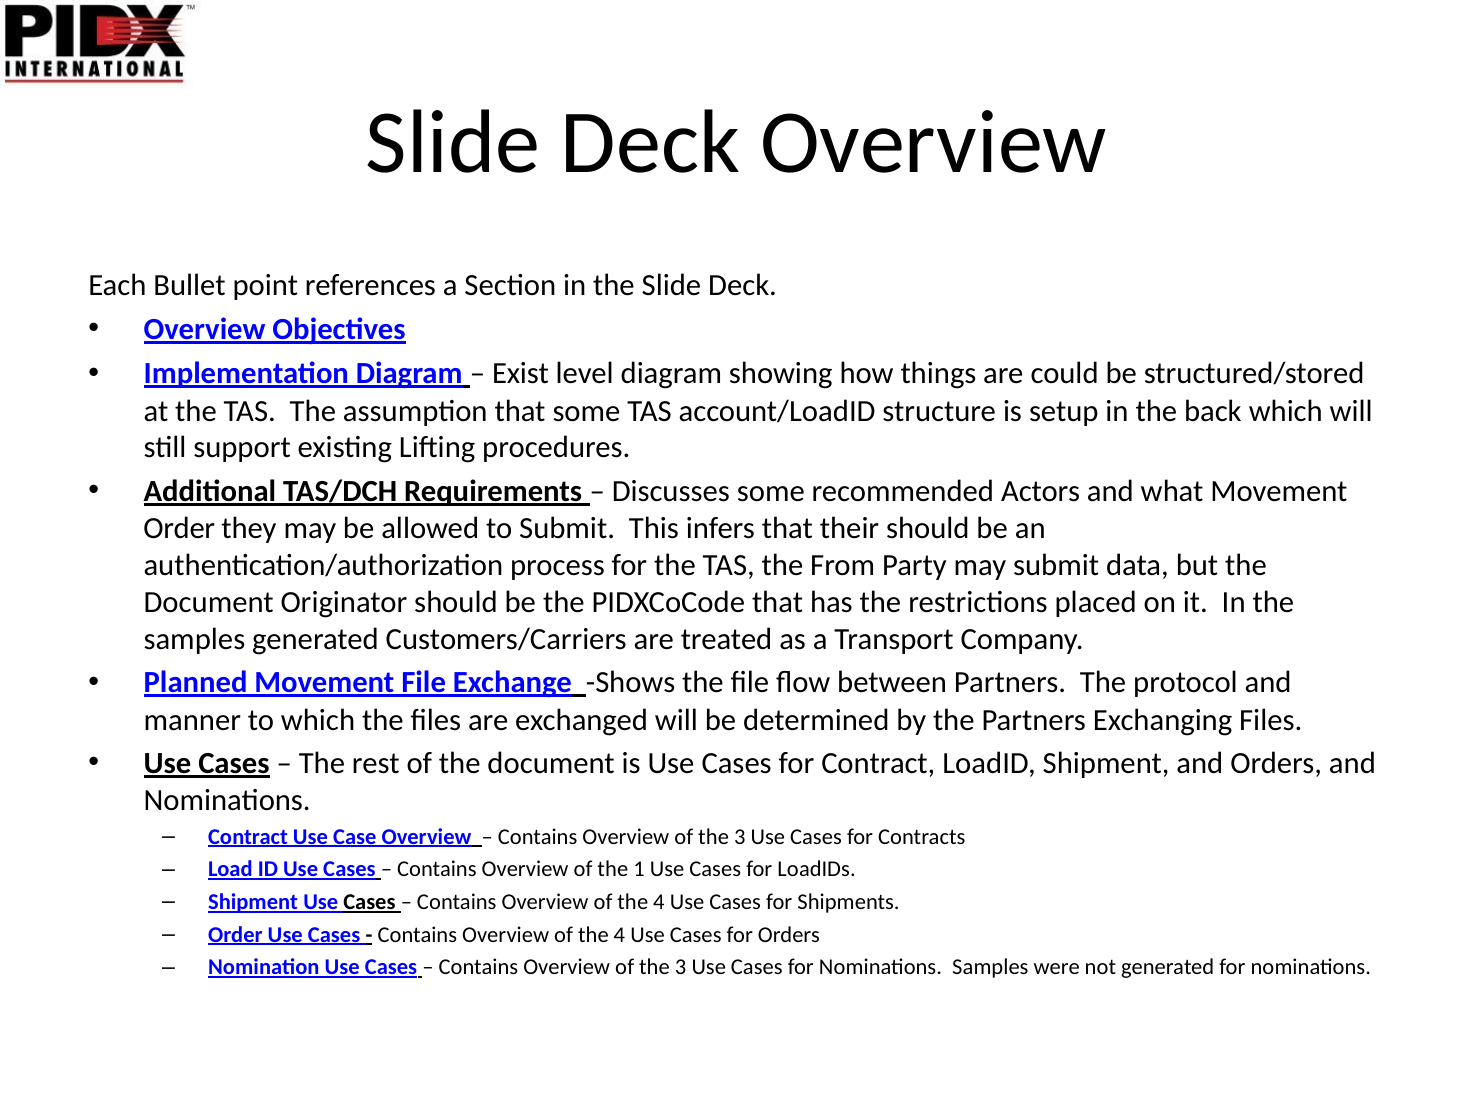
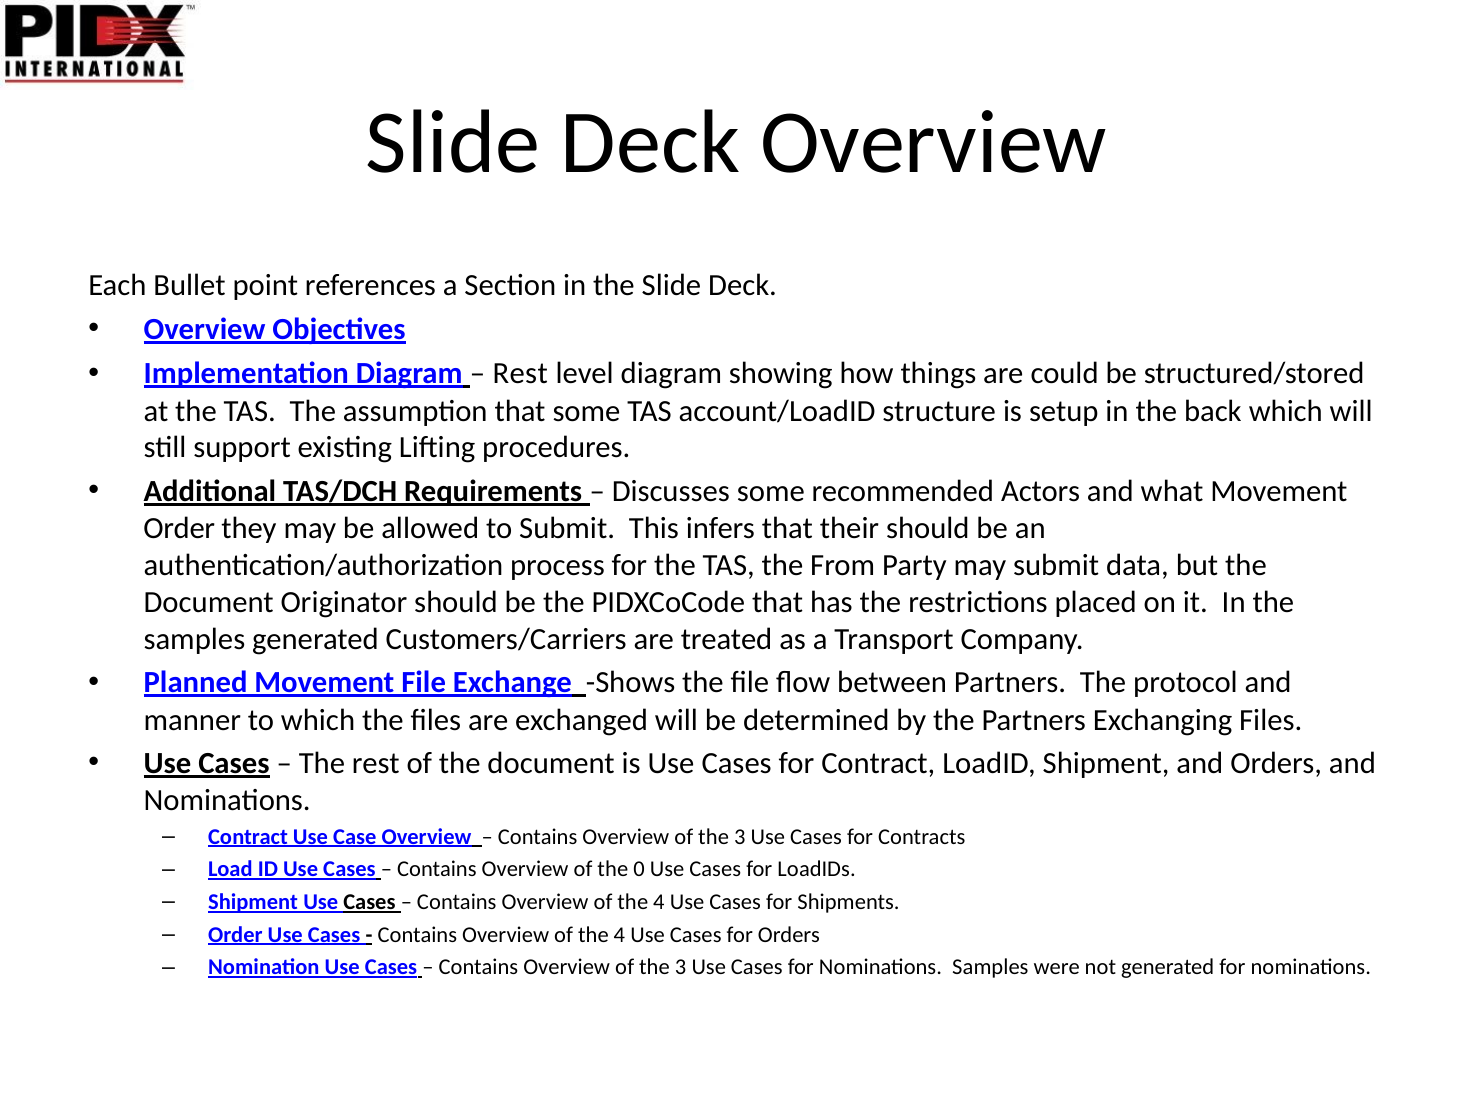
Exist: Exist -> Rest (520, 373)
1: 1 -> 0 (639, 870)
